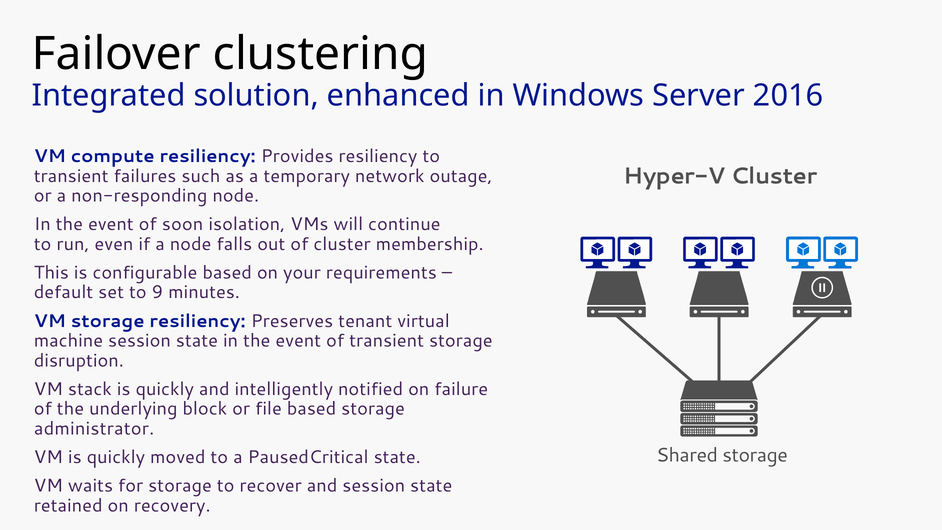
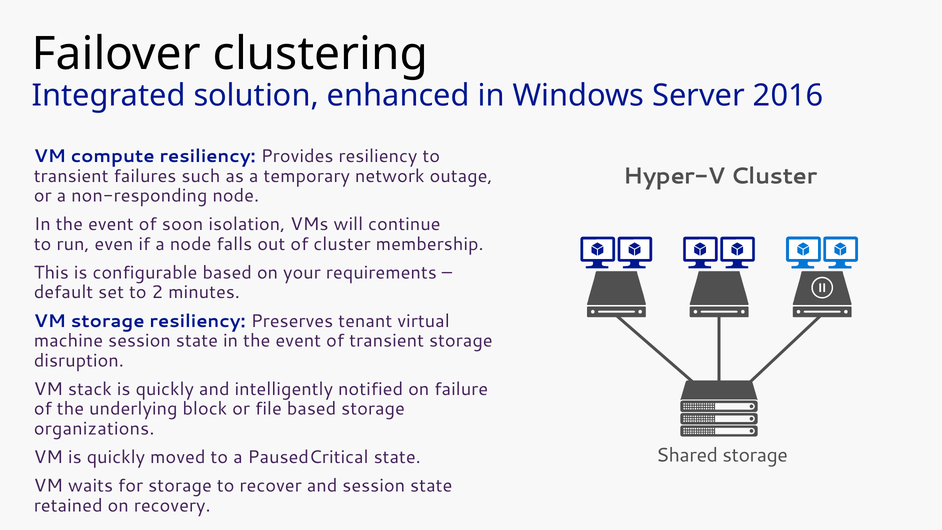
9: 9 -> 2 (157, 292)
administrator: administrator -> organizations (94, 428)
